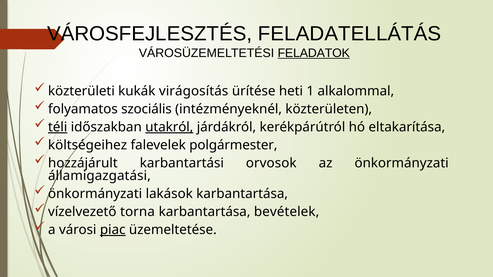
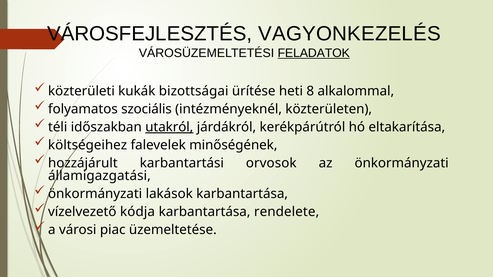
FELADATELLÁTÁS: FELADATELLÁTÁS -> VAGYONKEZELÉS (350, 34)
virágosítás: virágosítás -> bizottságai (194, 91)
1: 1 -> 8 (310, 91)
téli underline: present -> none (58, 127)
polgármester: polgármester -> minőségének (233, 145)
torna: torna -> kódja (138, 212)
bevételek: bevételek -> rendelete (287, 212)
piac underline: present -> none (113, 230)
